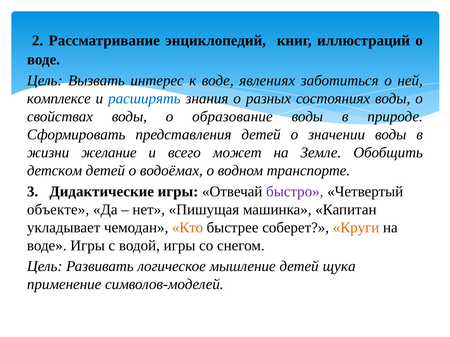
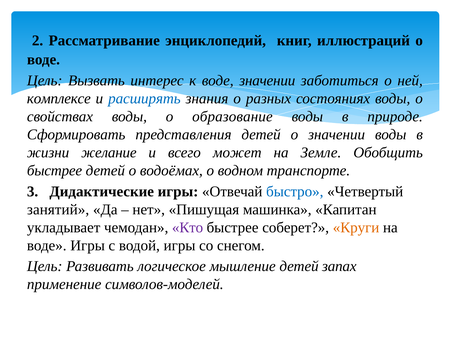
воде явлениях: явлениях -> значении (267, 81)
детском: детском -> быстрее (55, 171)
быстро colour: purple -> blue (295, 192)
объекте: объекте -> занятий (58, 210)
Кто colour: orange -> purple (188, 228)
щука: щука -> запах (339, 267)
